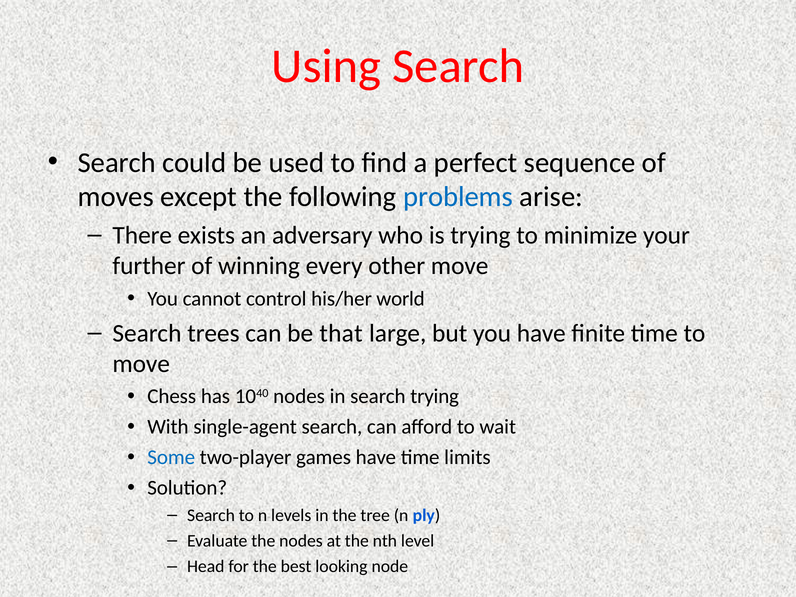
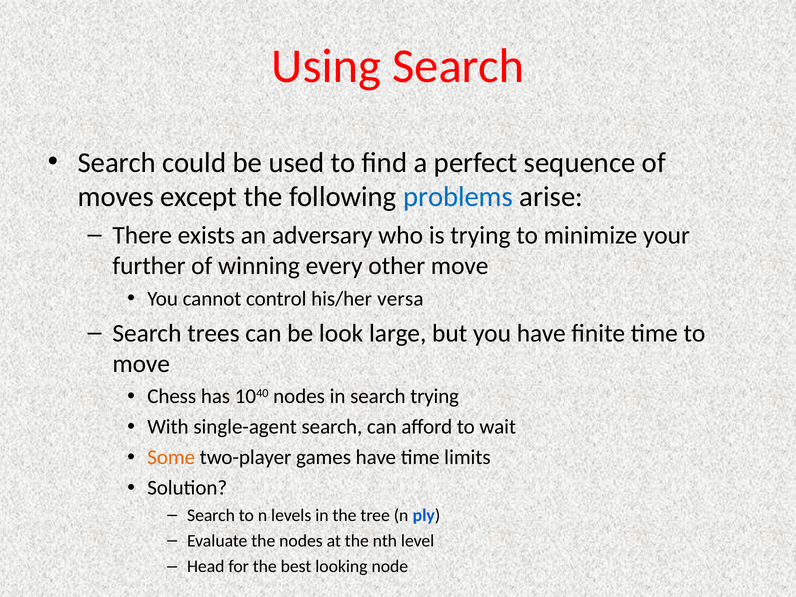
world: world -> versa (400, 299)
that: that -> look (341, 333)
Some colour: blue -> orange (171, 457)
